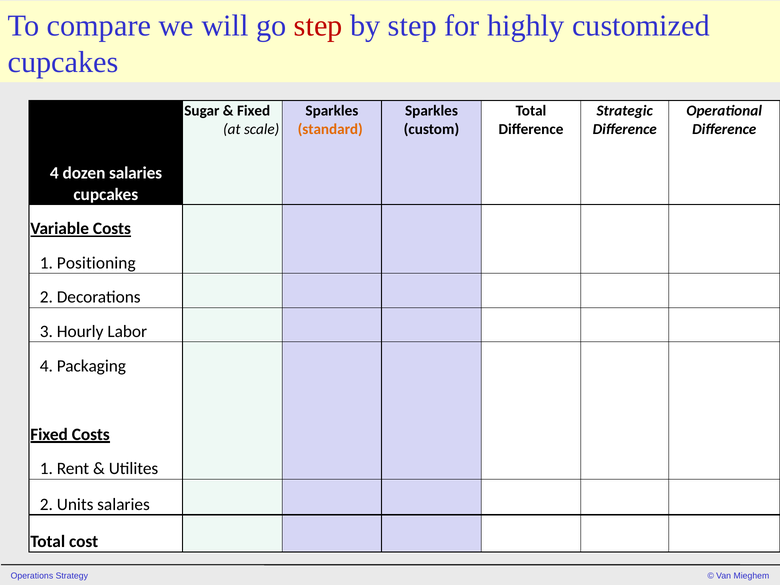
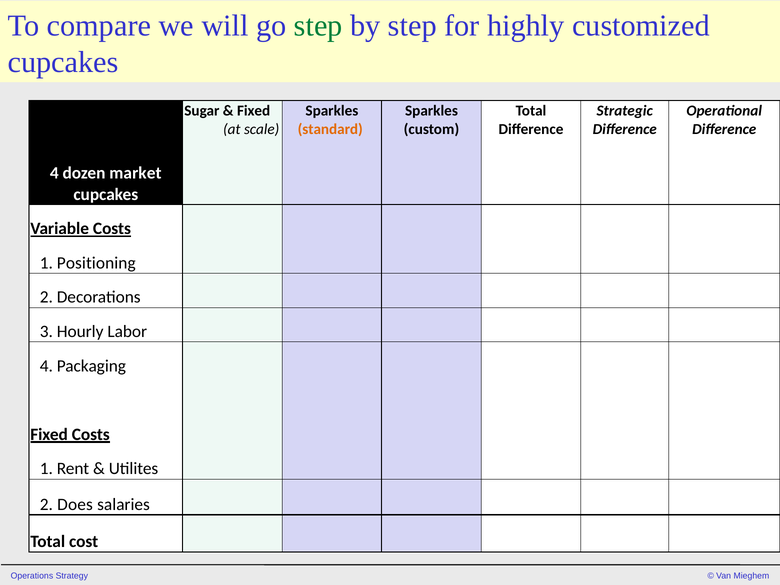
step colour: red -> green (318, 26)
dozen salaries: salaries -> market (135, 173)
Units: Units -> Does (75, 504)
